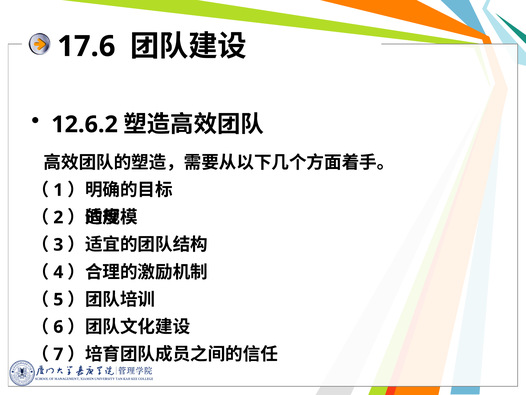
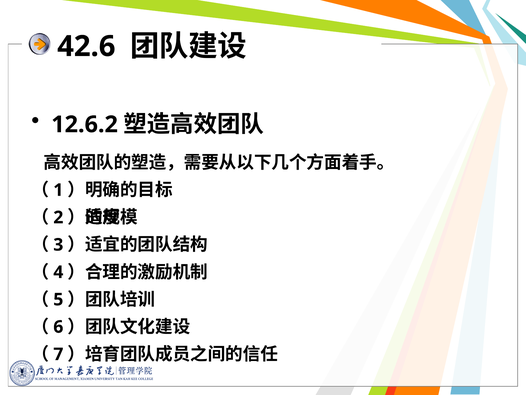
17.6: 17.6 -> 42.6 (86, 46)
